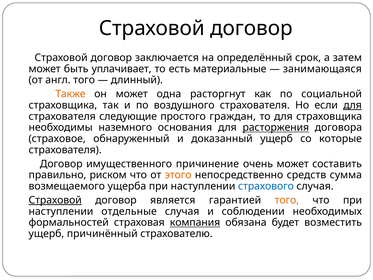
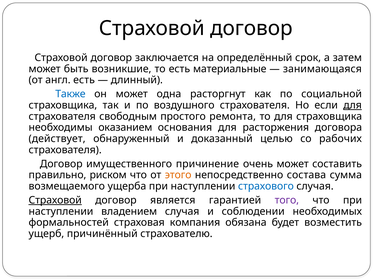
уплачивает: уплачивает -> возникшие (122, 69)
англ того: того -> есть (84, 80)
Также colour: orange -> blue (70, 94)
следующие: следующие -> свободным (128, 116)
граждан: граждан -> ремонта (233, 116)
наземного: наземного -> оказанием (125, 127)
расторжения underline: present -> none (276, 127)
страховое: страховое -> действует (57, 139)
доказанный ущерб: ущерб -> целью (276, 139)
которые: которые -> рабочих (340, 139)
средств: средств -> состава (306, 175)
того colour: orange -> purple (287, 200)
отдельные: отдельные -> владением (129, 211)
компания underline: present -> none (195, 222)
